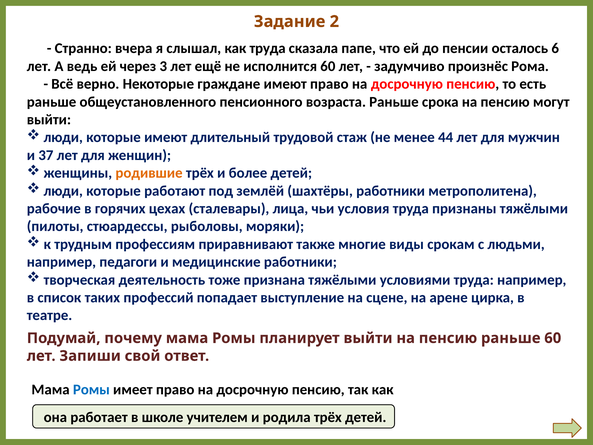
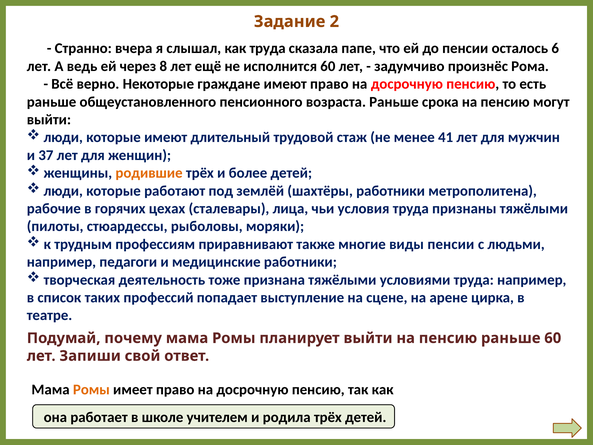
3: 3 -> 8 (163, 66)
44: 44 -> 41 (446, 137)
виды срокам: срокам -> пенсии (451, 244)
Ромы colour: blue -> orange (91, 389)
